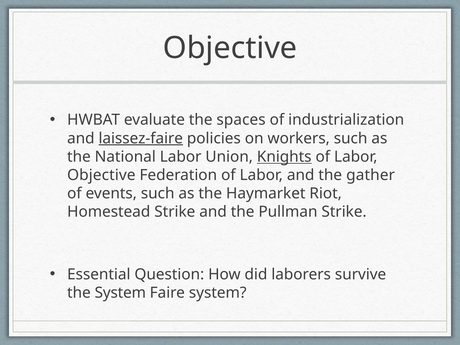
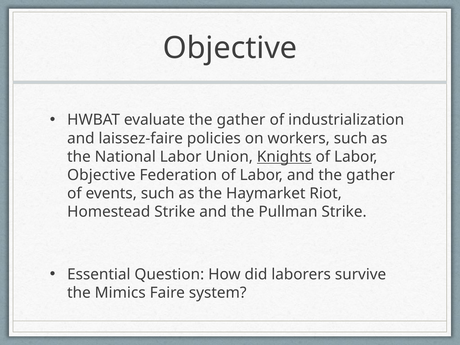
evaluate the spaces: spaces -> gather (241, 120)
laissez-faire underline: present -> none (141, 138)
the System: System -> Mimics (120, 293)
